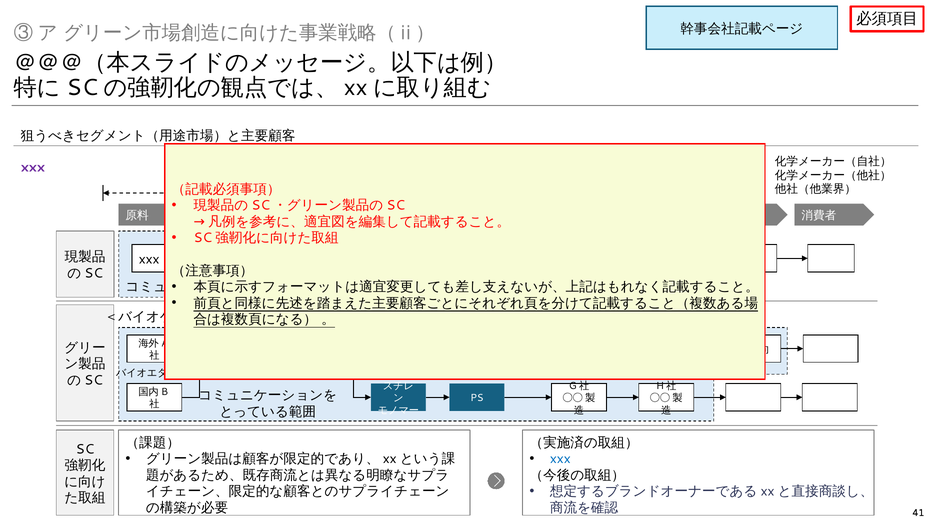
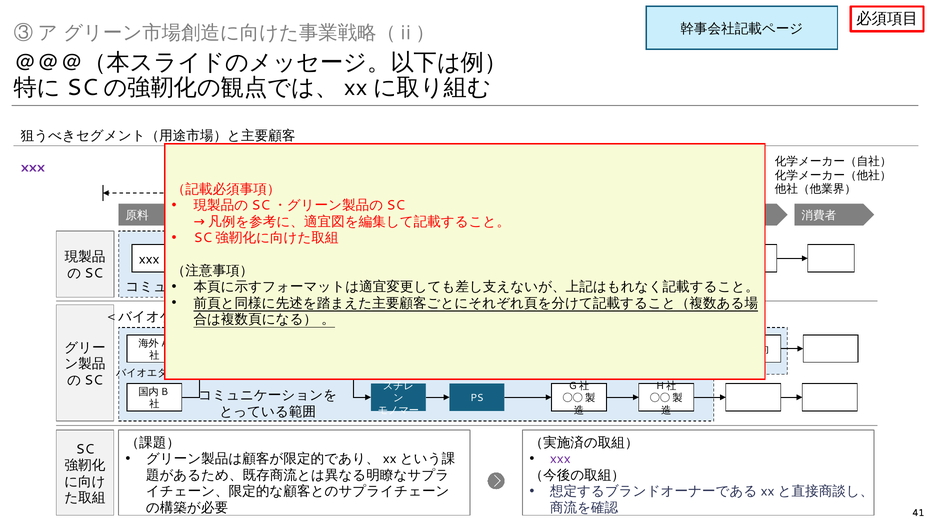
xxx colour: blue -> purple (560, 459)
